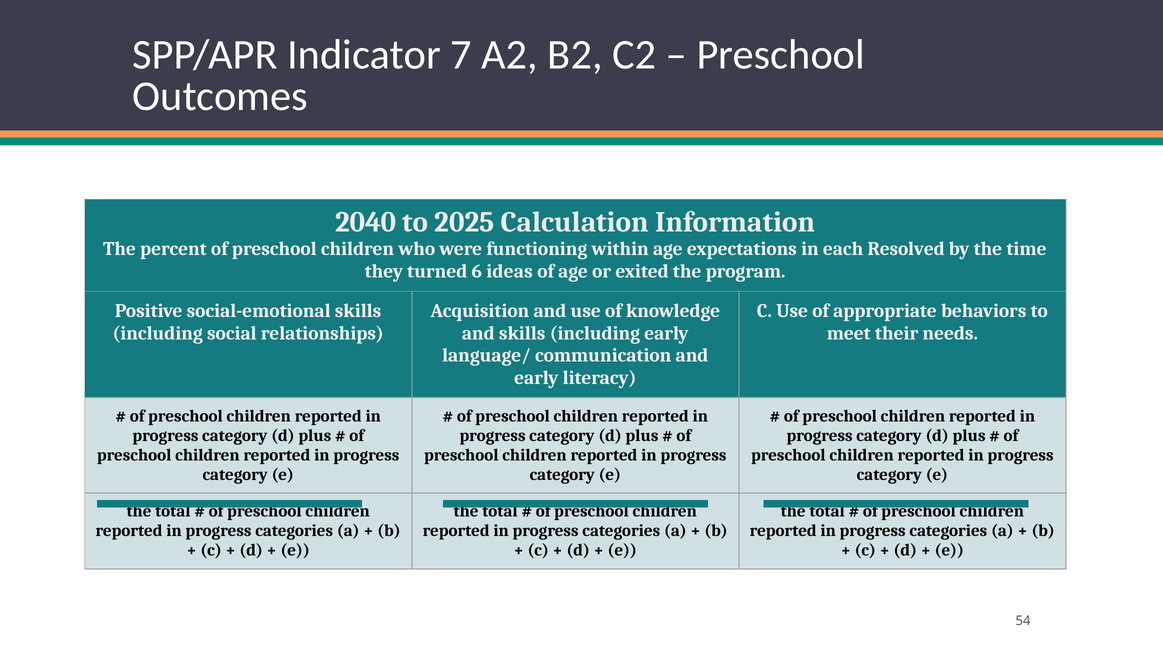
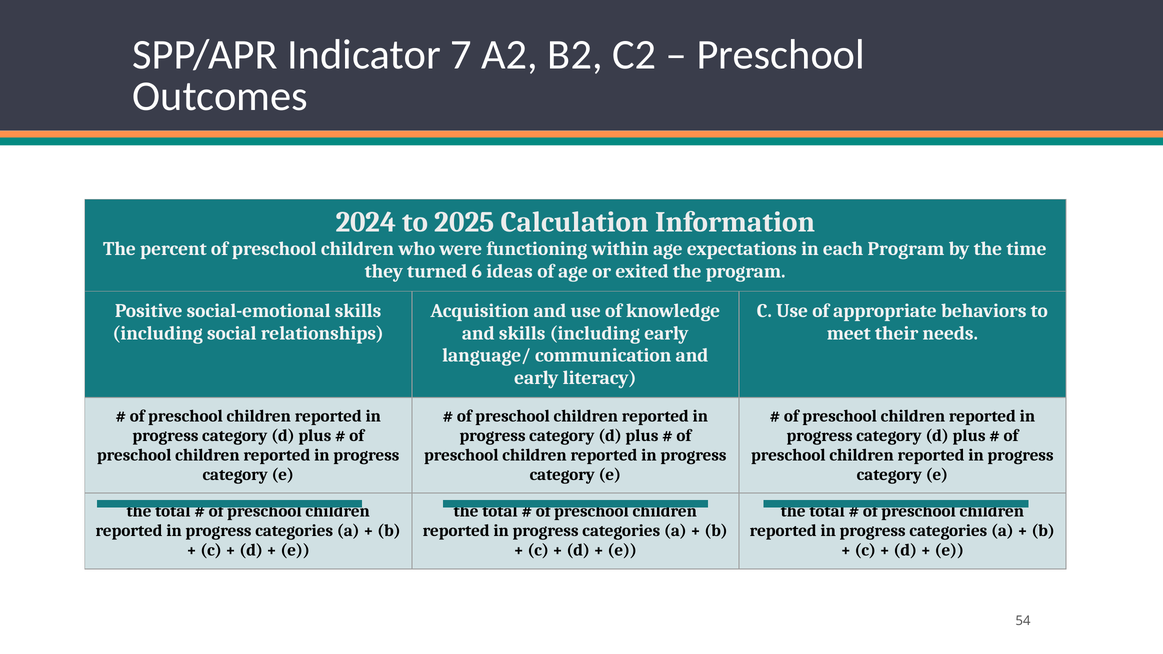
2040: 2040 -> 2024 (366, 222)
each Resolved: Resolved -> Program (906, 249)
